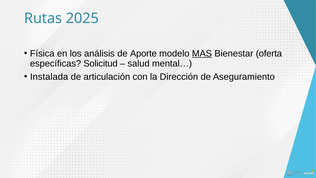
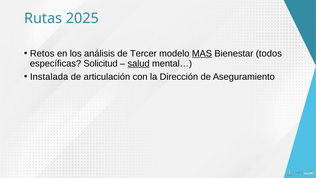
Física: Física -> Retos (42, 53)
Aporte: Aporte -> Tercer (143, 53)
oferta: oferta -> todos (269, 53)
salud underline: none -> present (139, 63)
